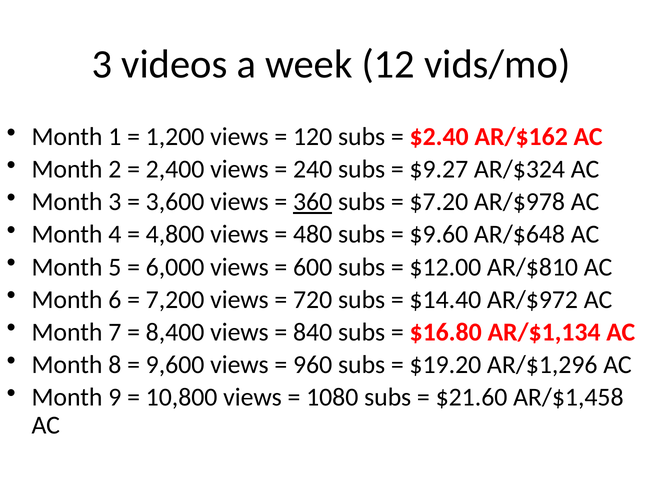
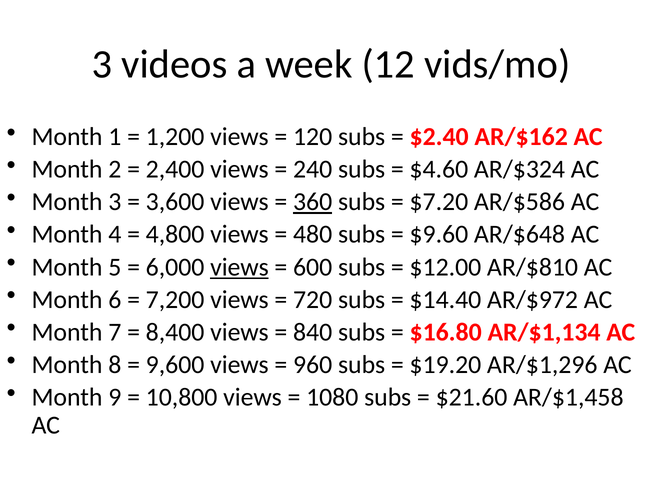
$9.27: $9.27 -> $4.60 (439, 169)
AR/$978: AR/$978 -> AR/$586 (519, 202)
views underline: none -> present (239, 267)
